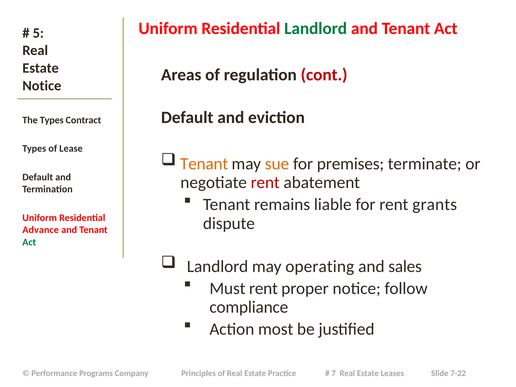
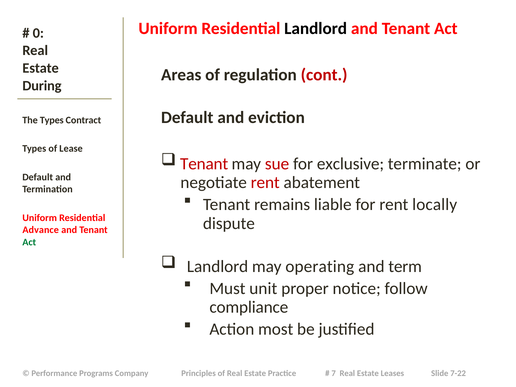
Landlord colour: green -> black (316, 29)
5: 5 -> 0 (38, 33)
Notice: Notice -> During (42, 86)
Tenant colour: orange -> red (204, 164)
sue colour: orange -> red (277, 164)
premises: premises -> exclusive (350, 164)
grants: grants -> locally (435, 205)
sales: sales -> term (405, 266)
Must rent: rent -> unit (263, 288)
